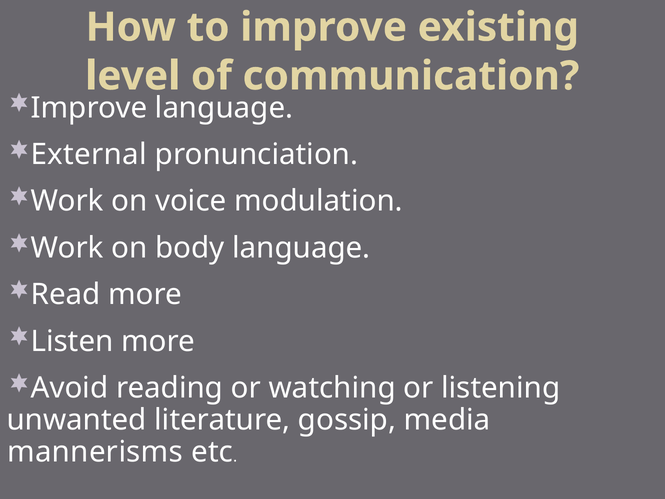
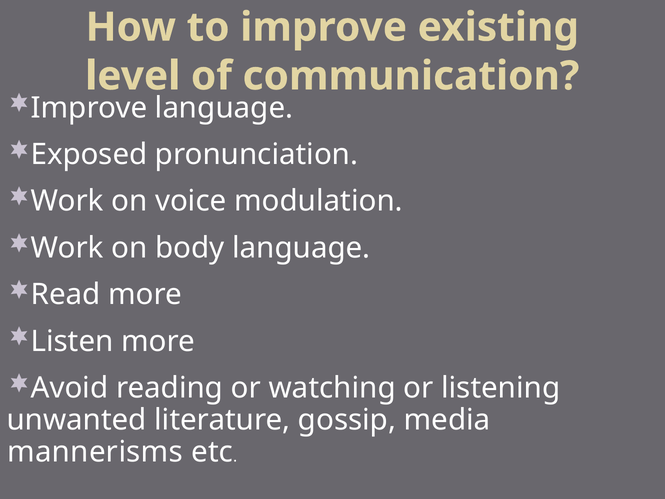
External: External -> Exposed (89, 154)
